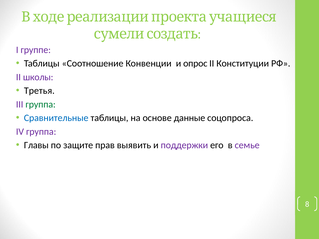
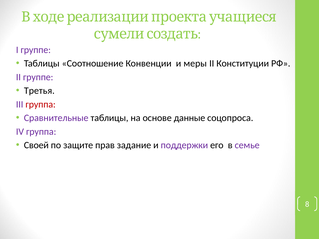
опрос: опрос -> меры (195, 64)
II школы: школы -> группе (38, 77)
группа colour: green -> red (41, 104)
Сравнительные colour: blue -> purple (56, 118)
Главы: Главы -> Своей (36, 145)
выявить: выявить -> задание (134, 145)
